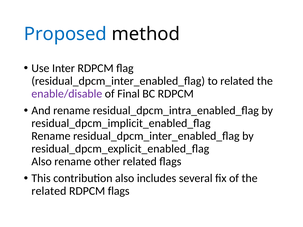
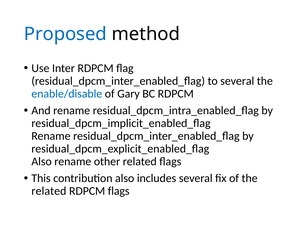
to related: related -> several (237, 81)
enable/disable colour: purple -> blue (67, 94)
Final: Final -> Gary (129, 94)
